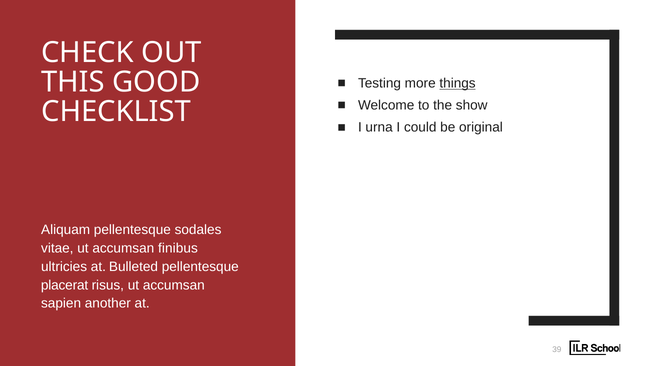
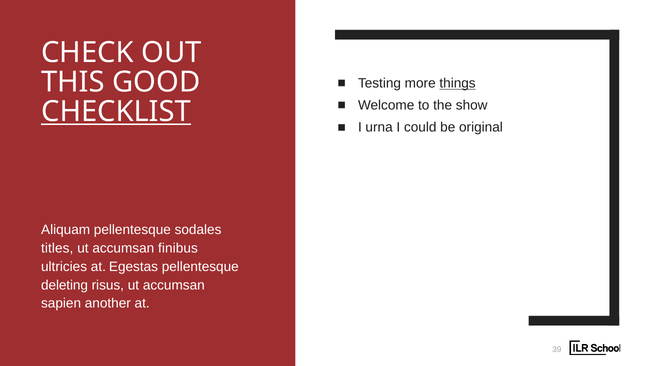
CHECKLIST underline: none -> present (116, 112)
vitae: vitae -> titles (57, 248)
Bulleted: Bulleted -> Egestas (133, 267)
placerat: placerat -> deleting (65, 285)
